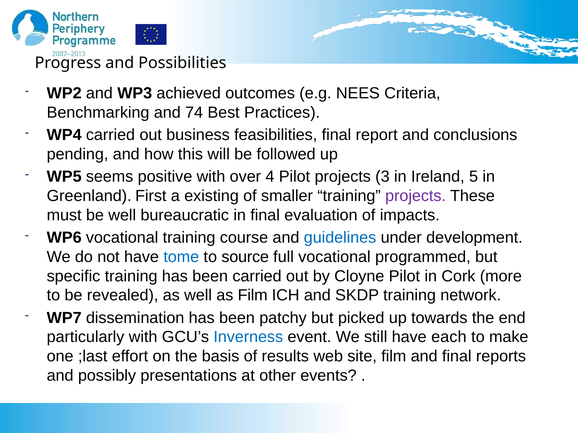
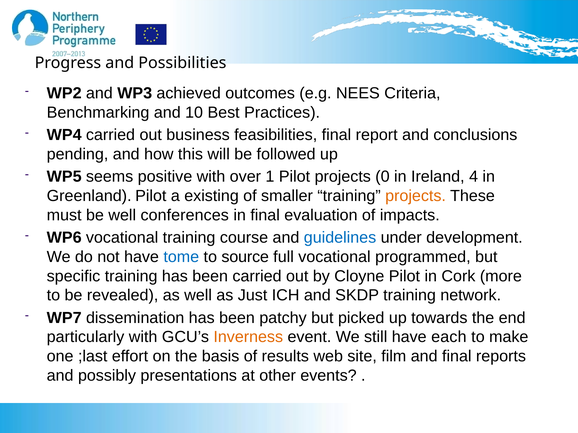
74: 74 -> 10 (194, 113)
4: 4 -> 1 (270, 177)
3: 3 -> 0 (382, 177)
5: 5 -> 4 (474, 177)
Greenland First: First -> Pilot (151, 196)
projects colour: purple -> orange (416, 196)
bureaucratic: bureaucratic -> conferences (185, 215)
as Film: Film -> Just (253, 296)
Inverness colour: blue -> orange (248, 337)
